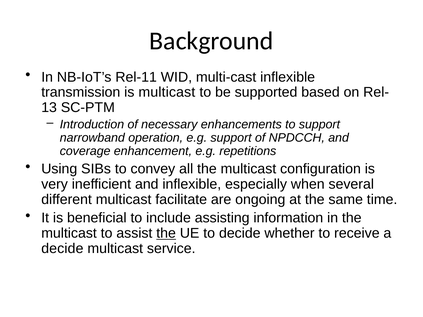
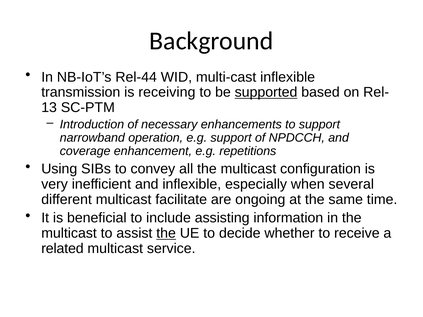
Rel-11: Rel-11 -> Rel-44 (136, 77)
is multicast: multicast -> receiving (167, 92)
supported underline: none -> present (266, 92)
decide: decide -> related (62, 249)
